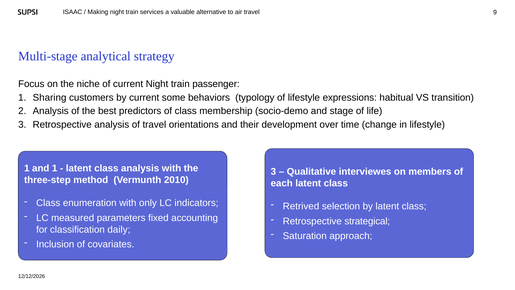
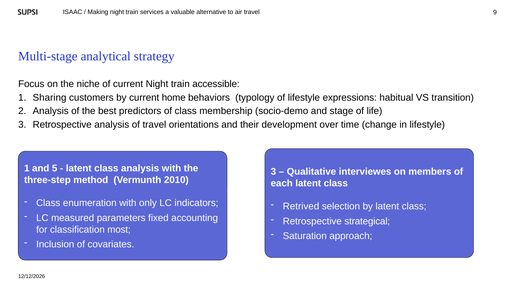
passenger: passenger -> accessible (216, 84)
some: some -> home (174, 97)
and 1: 1 -> 5 (55, 168)
daily: daily -> most (119, 229)
